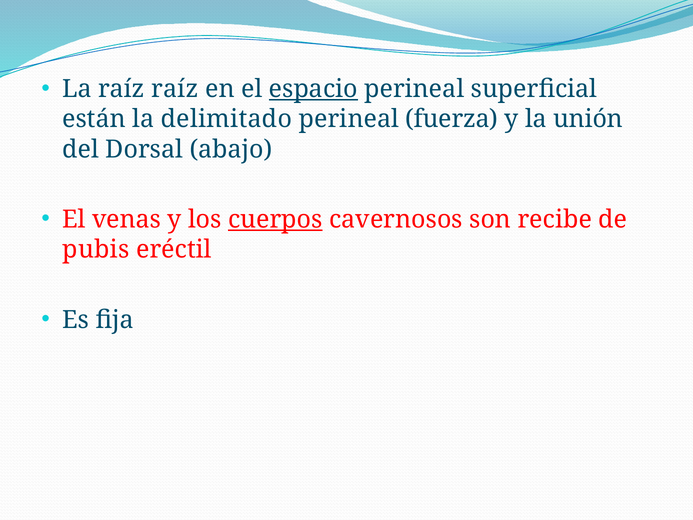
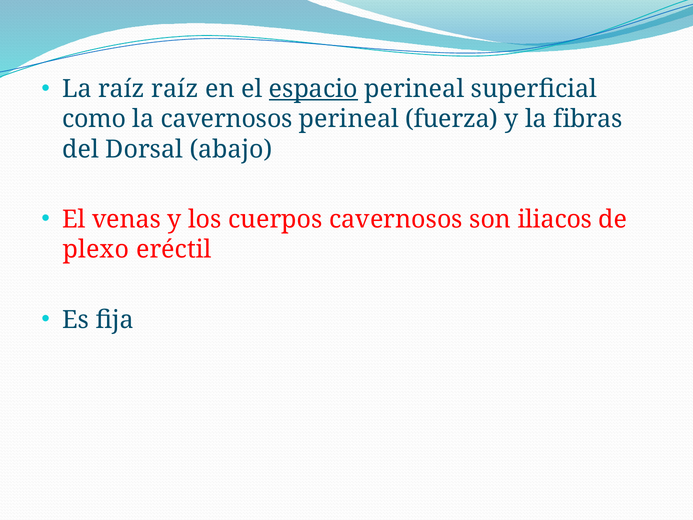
están: están -> como (94, 119)
la delimitado: delimitado -> cavernosos (227, 119)
unión: unión -> fibras (588, 119)
cuerpos underline: present -> none (275, 219)
recibe: recibe -> iliacos (555, 219)
pubis: pubis -> plexo (96, 249)
